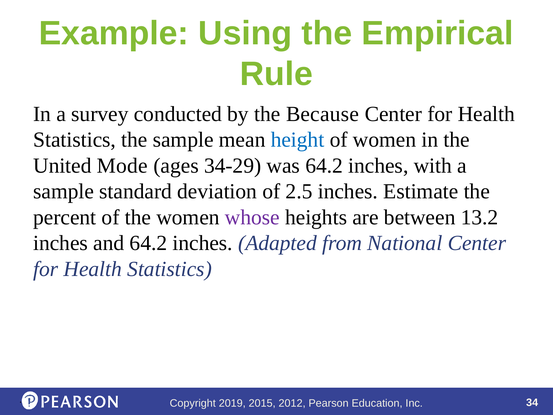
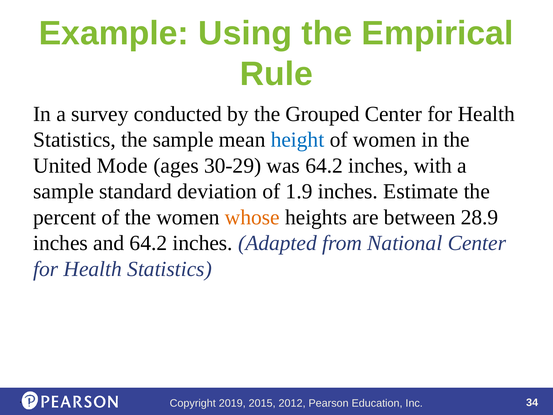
Because: Because -> Grouped (323, 114)
34-29: 34-29 -> 30-29 (233, 166)
2.5: 2.5 -> 1.9 (299, 191)
whose colour: purple -> orange (252, 217)
13.2: 13.2 -> 28.9 (480, 217)
